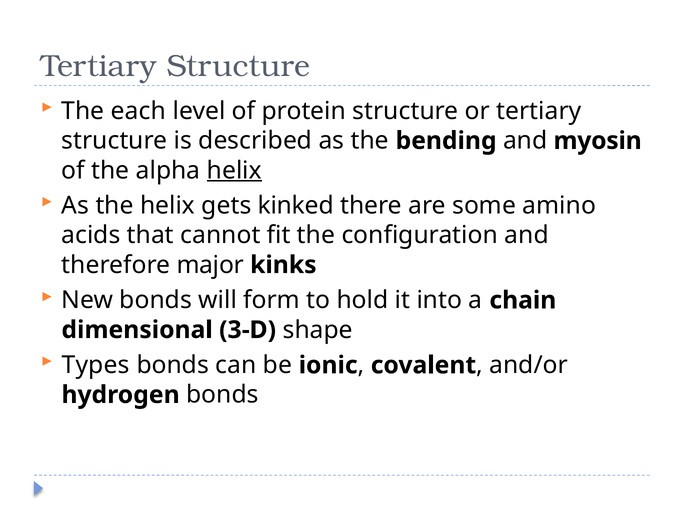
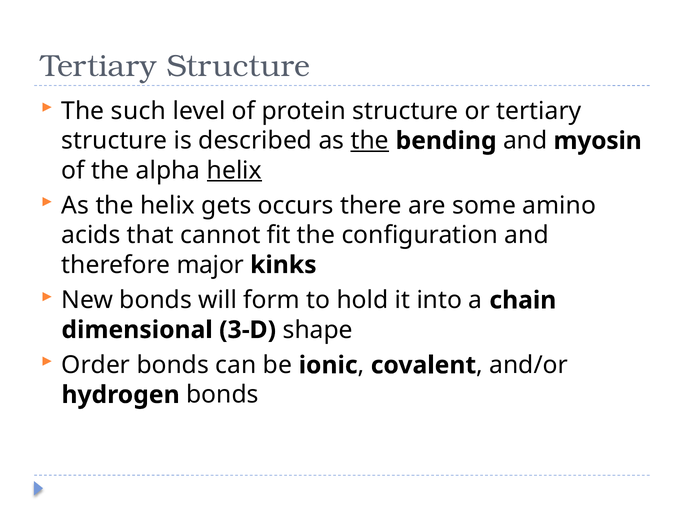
each: each -> such (138, 111)
the underline: none -> present (370, 141)
kinked: kinked -> occurs (296, 206)
Types: Types -> Order (96, 365)
